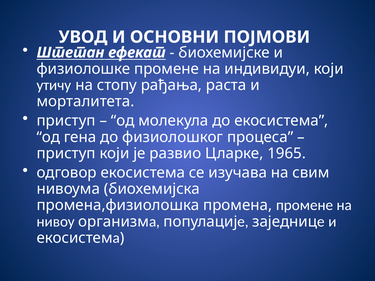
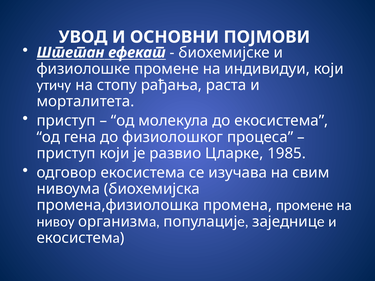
1965: 1965 -> 1985 (287, 154)
